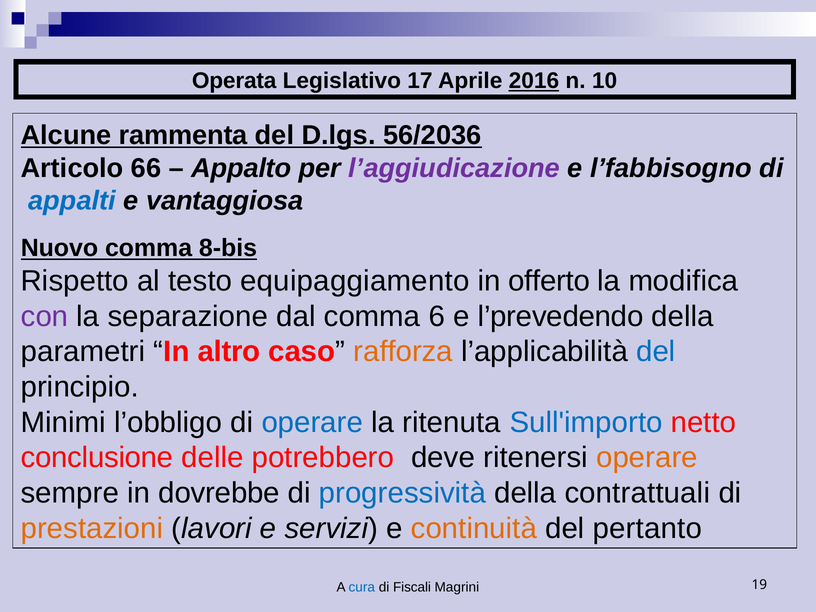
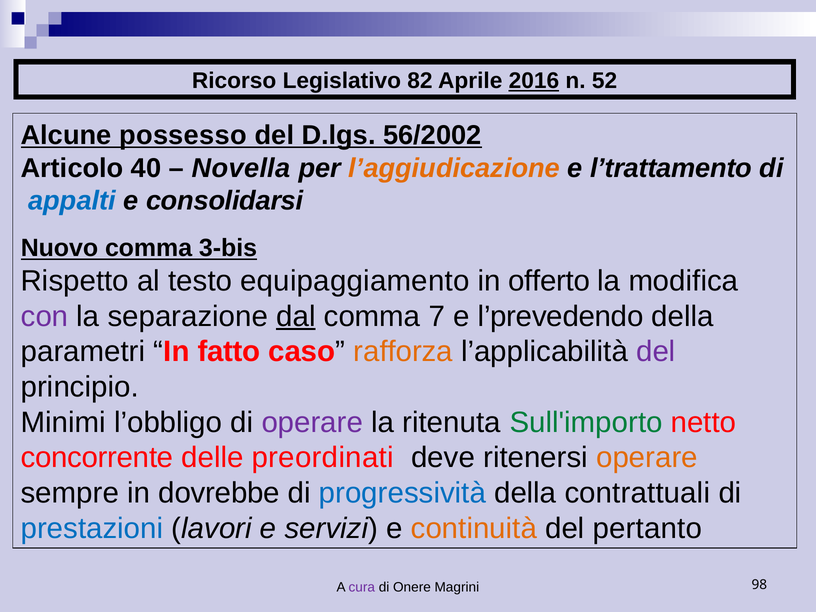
Operata: Operata -> Ricorso (234, 81)
17: 17 -> 82 (420, 81)
10: 10 -> 52 (605, 81)
rammenta: rammenta -> possesso (183, 135)
56/2036: 56/2036 -> 56/2002 (432, 135)
66: 66 -> 40 (146, 168)
Appalto: Appalto -> Novella (241, 168)
l’aggiudicazione colour: purple -> orange (454, 168)
l’fabbisogno: l’fabbisogno -> l’trattamento (671, 168)
vantaggiosa: vantaggiosa -> consolidarsi (225, 201)
8-bis: 8-bis -> 3-bis (228, 248)
dal underline: none -> present (296, 316)
6: 6 -> 7 (437, 316)
altro: altro -> fatto (229, 352)
del colour: blue -> purple (656, 352)
operare colour: blue -> purple (312, 422)
Sull'importo colour: blue -> green (586, 422)
conclusione: conclusione -> concorrente (97, 458)
potrebbero: potrebbero -> preordinati (323, 458)
prestazioni colour: orange -> blue (92, 528)
cura colour: blue -> purple (362, 587)
Fiscali: Fiscali -> Onere (412, 587)
19: 19 -> 98 (759, 585)
